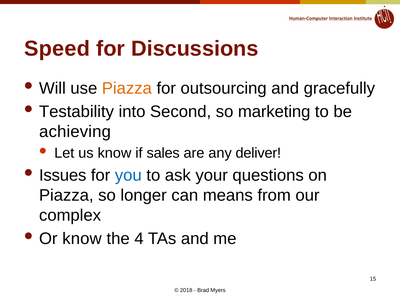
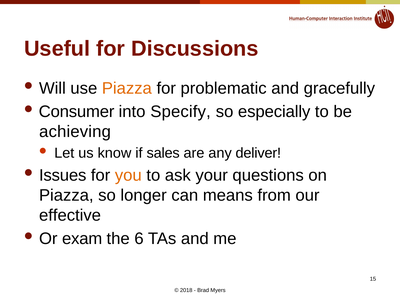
Speed: Speed -> Useful (57, 49)
outsourcing: outsourcing -> problematic (224, 88)
Testability: Testability -> Consumer (77, 112)
Second: Second -> Specify (181, 112)
marketing: marketing -> especially (274, 112)
you colour: blue -> orange (128, 175)
complex: complex -> effective (70, 215)
Or know: know -> exam (82, 239)
4: 4 -> 6 (139, 239)
